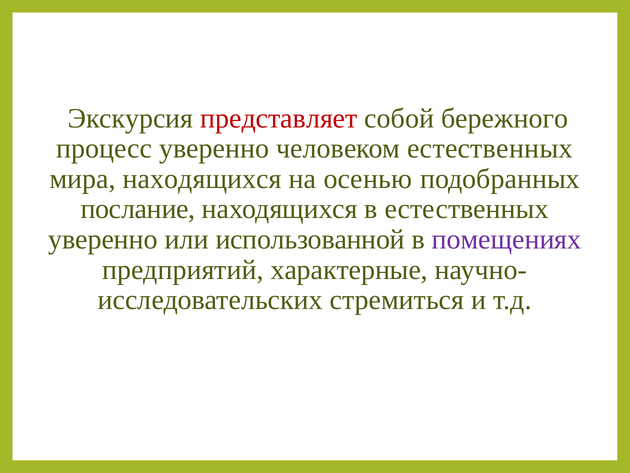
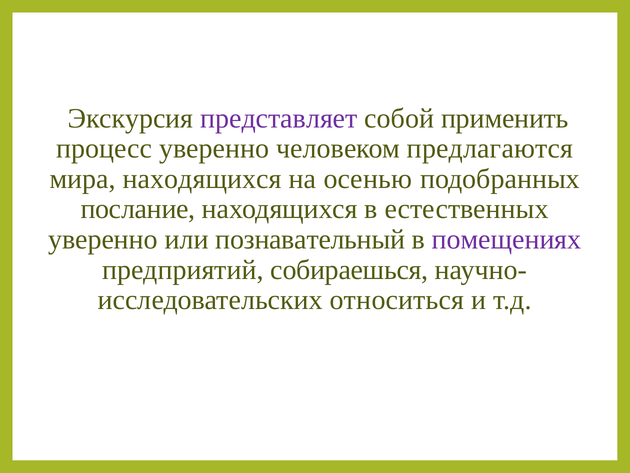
представляет colour: red -> purple (279, 118)
бережного: бережного -> применить (505, 118)
человеком естественных: естественных -> предлагаются (490, 149)
использованной: использованной -> познавательный (310, 239)
характерные: характерные -> собираешься (349, 270)
стремиться: стремиться -> относиться (397, 300)
